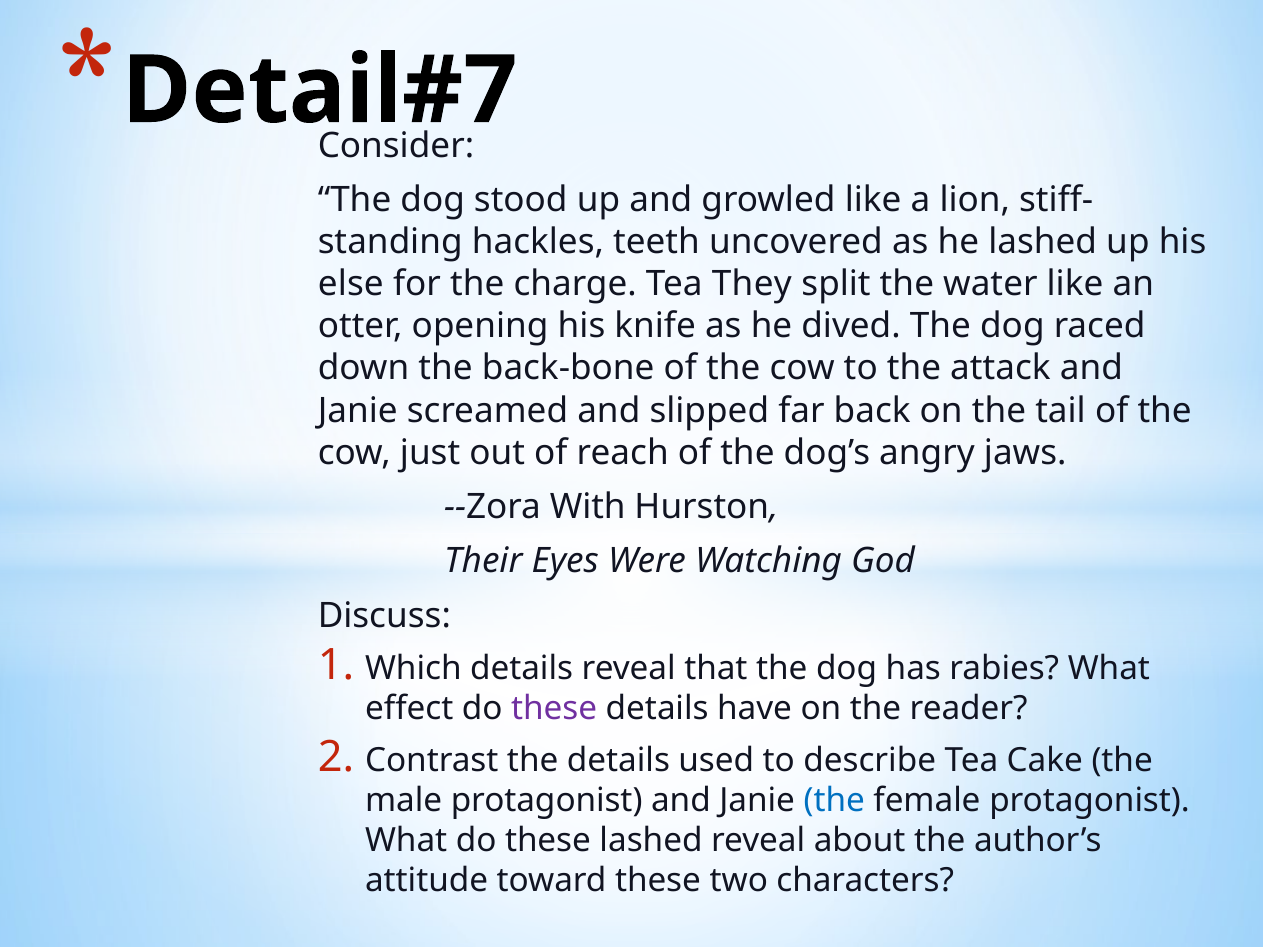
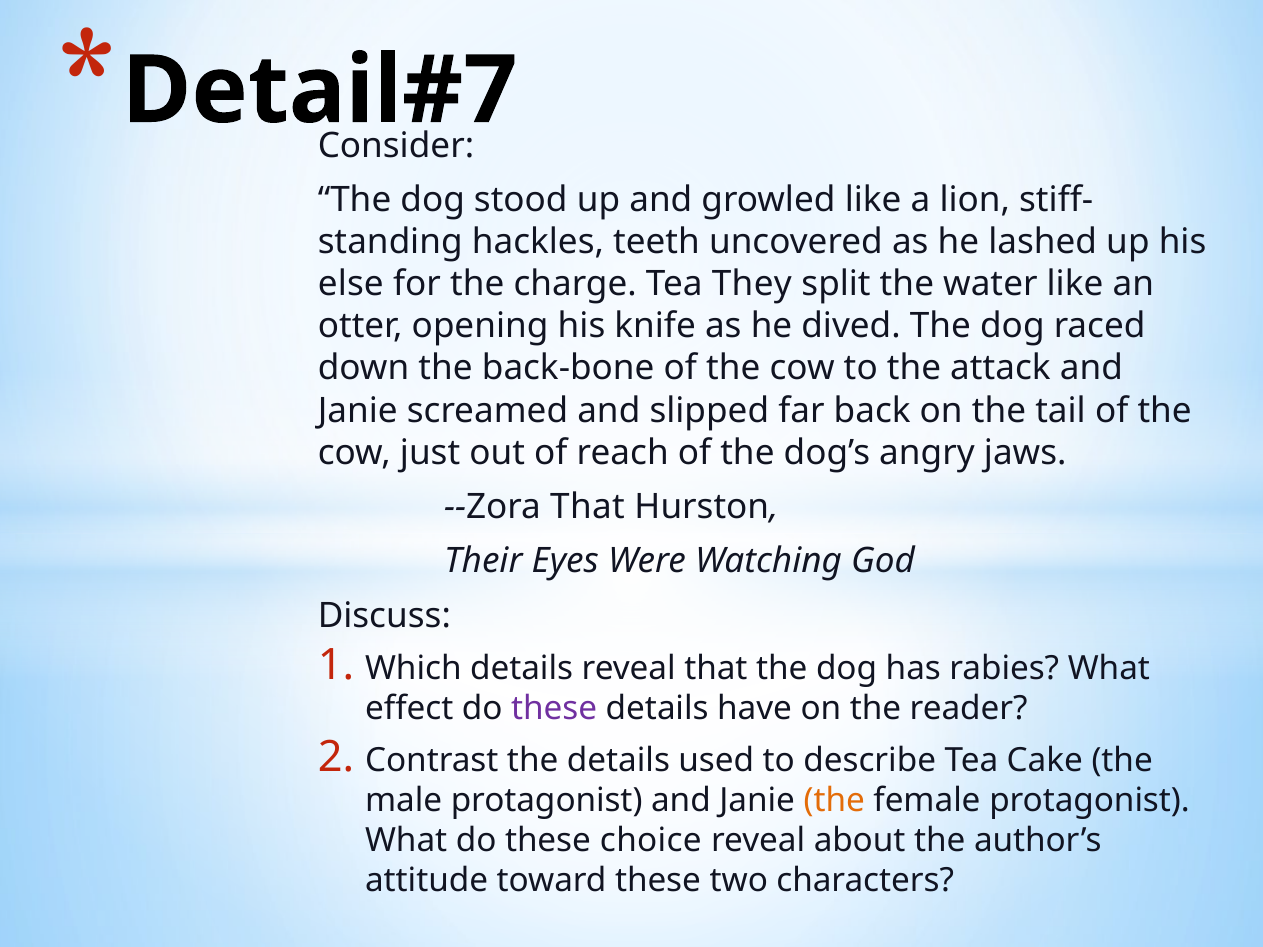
--Zora With: With -> That (588, 507)
the colour: blue -> orange (834, 801)
these lashed: lashed -> choice (651, 841)
